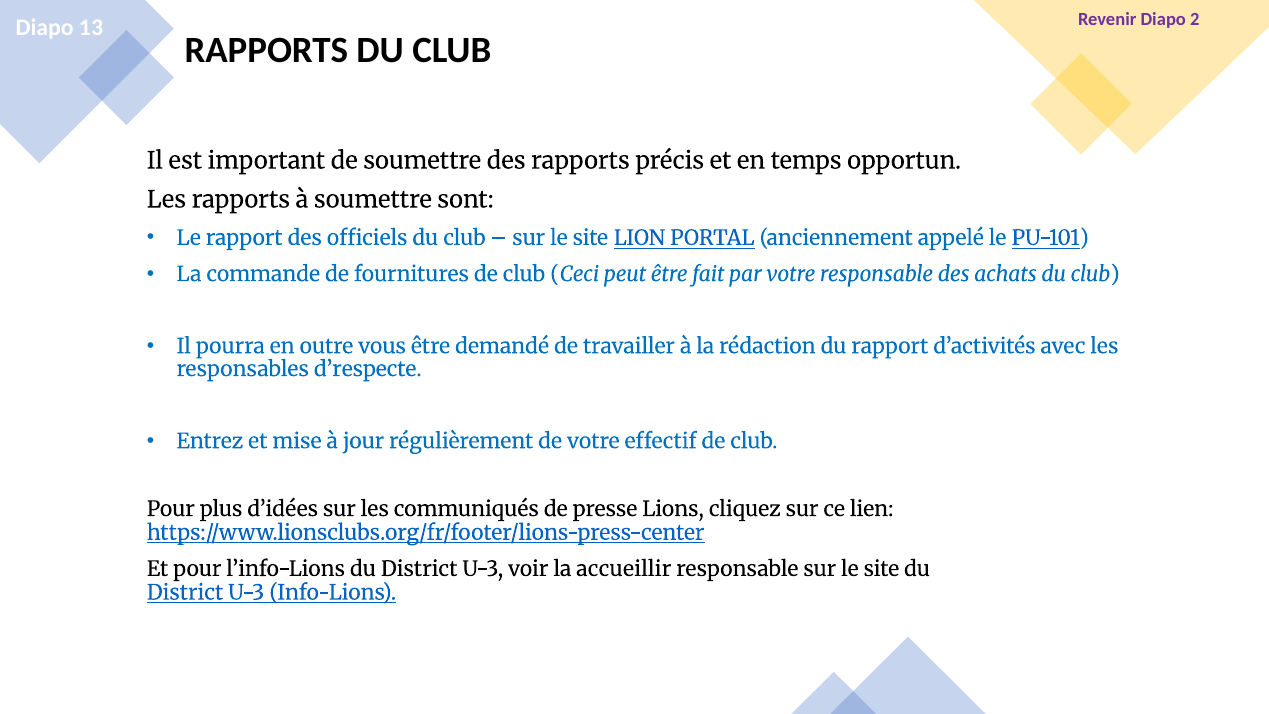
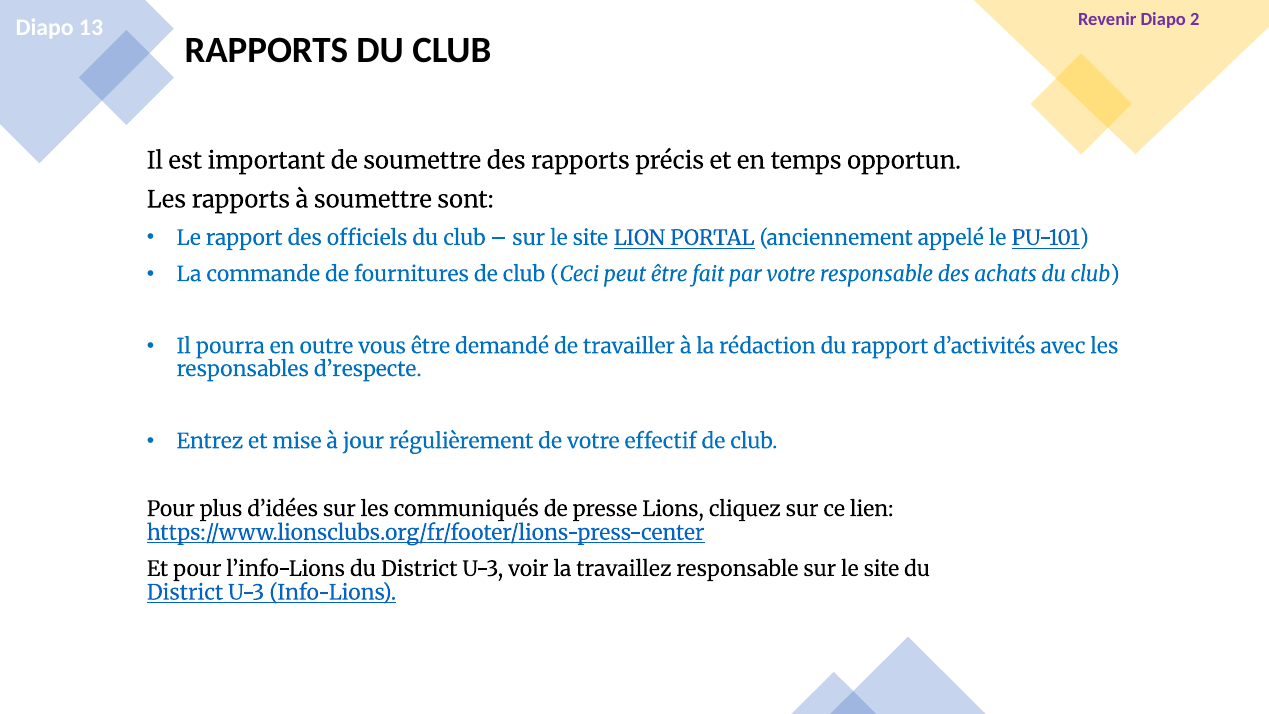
accueillir: accueillir -> travaillez (624, 569)
